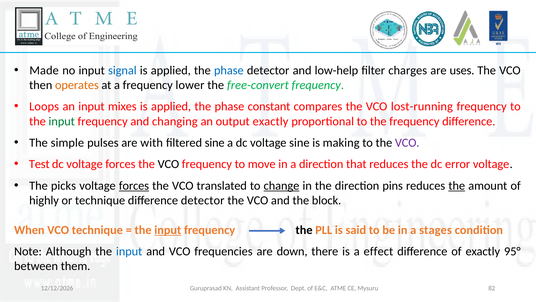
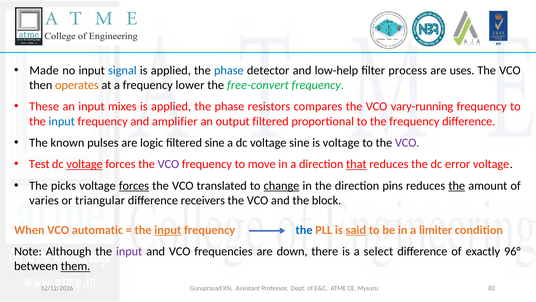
charges: charges -> process (408, 70)
Loops: Loops -> These (44, 106)
constant: constant -> resistors (269, 106)
lost-running: lost-running -> vary-running (422, 106)
input colour: green -> blue (62, 121)
changing: changing -> amplifier (175, 121)
output exactly: exactly -> filtered (271, 121)
simple: simple -> known (67, 143)
with: with -> logic (152, 143)
is making: making -> voltage (341, 143)
voltage underline: none -> present (85, 164)
VCO colour: black -> purple (168, 164)
that underline: none -> present (356, 164)
highly: highly -> varies (44, 200)
or technique: technique -> triangular (100, 200)
difference detector: detector -> receivers (203, 200)
VCO technique: technique -> automatic (97, 230)
the colour: black -> blue (304, 230)
said underline: none -> present (356, 230)
stages: stages -> limiter (436, 230)
input colour: blue -> purple (129, 251)
effect: effect -> select (378, 251)
95°: 95° -> 96° (512, 251)
them underline: none -> present (76, 266)
